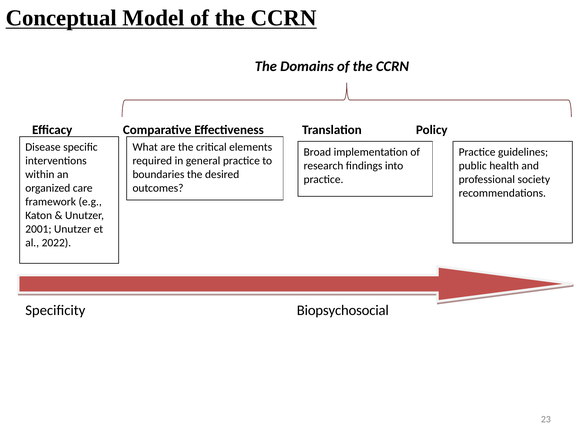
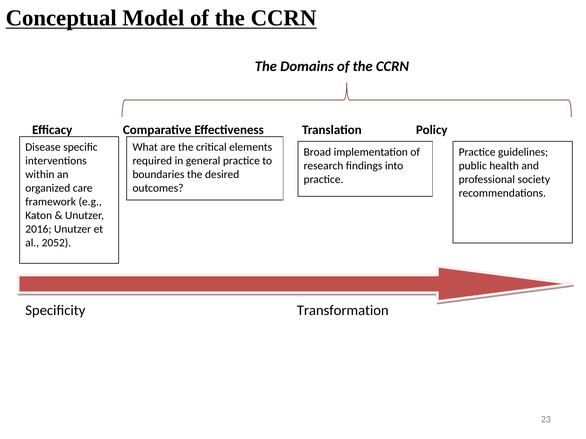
2001: 2001 -> 2016 (38, 229)
2022: 2022 -> 2052 (56, 243)
Biopsychosocial: Biopsychosocial -> Transformation (343, 311)
